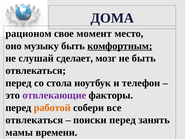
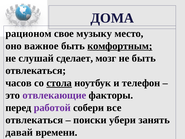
момент: момент -> музыку (94, 33)
музыку: музыку -> важное (41, 46)
перед: перед -> часов (19, 83)
стола underline: none -> present (59, 83)
работой colour: orange -> purple (52, 107)
поиски перед: перед -> убери (123, 120)
мамы: мамы -> давай (19, 132)
